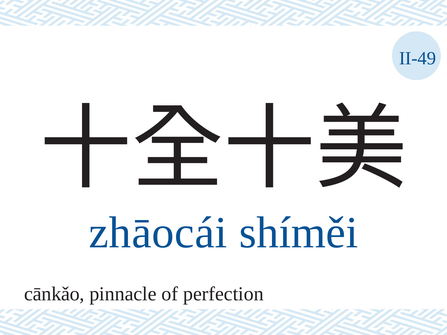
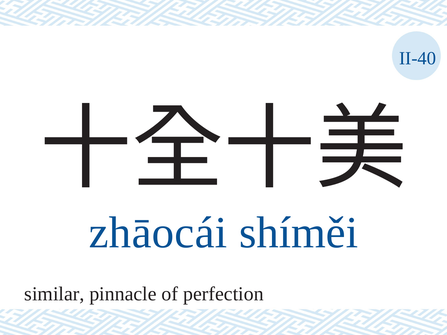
II-49: II-49 -> II-40 (418, 59)
cānkǎo: cānkǎo -> similar (54, 294)
